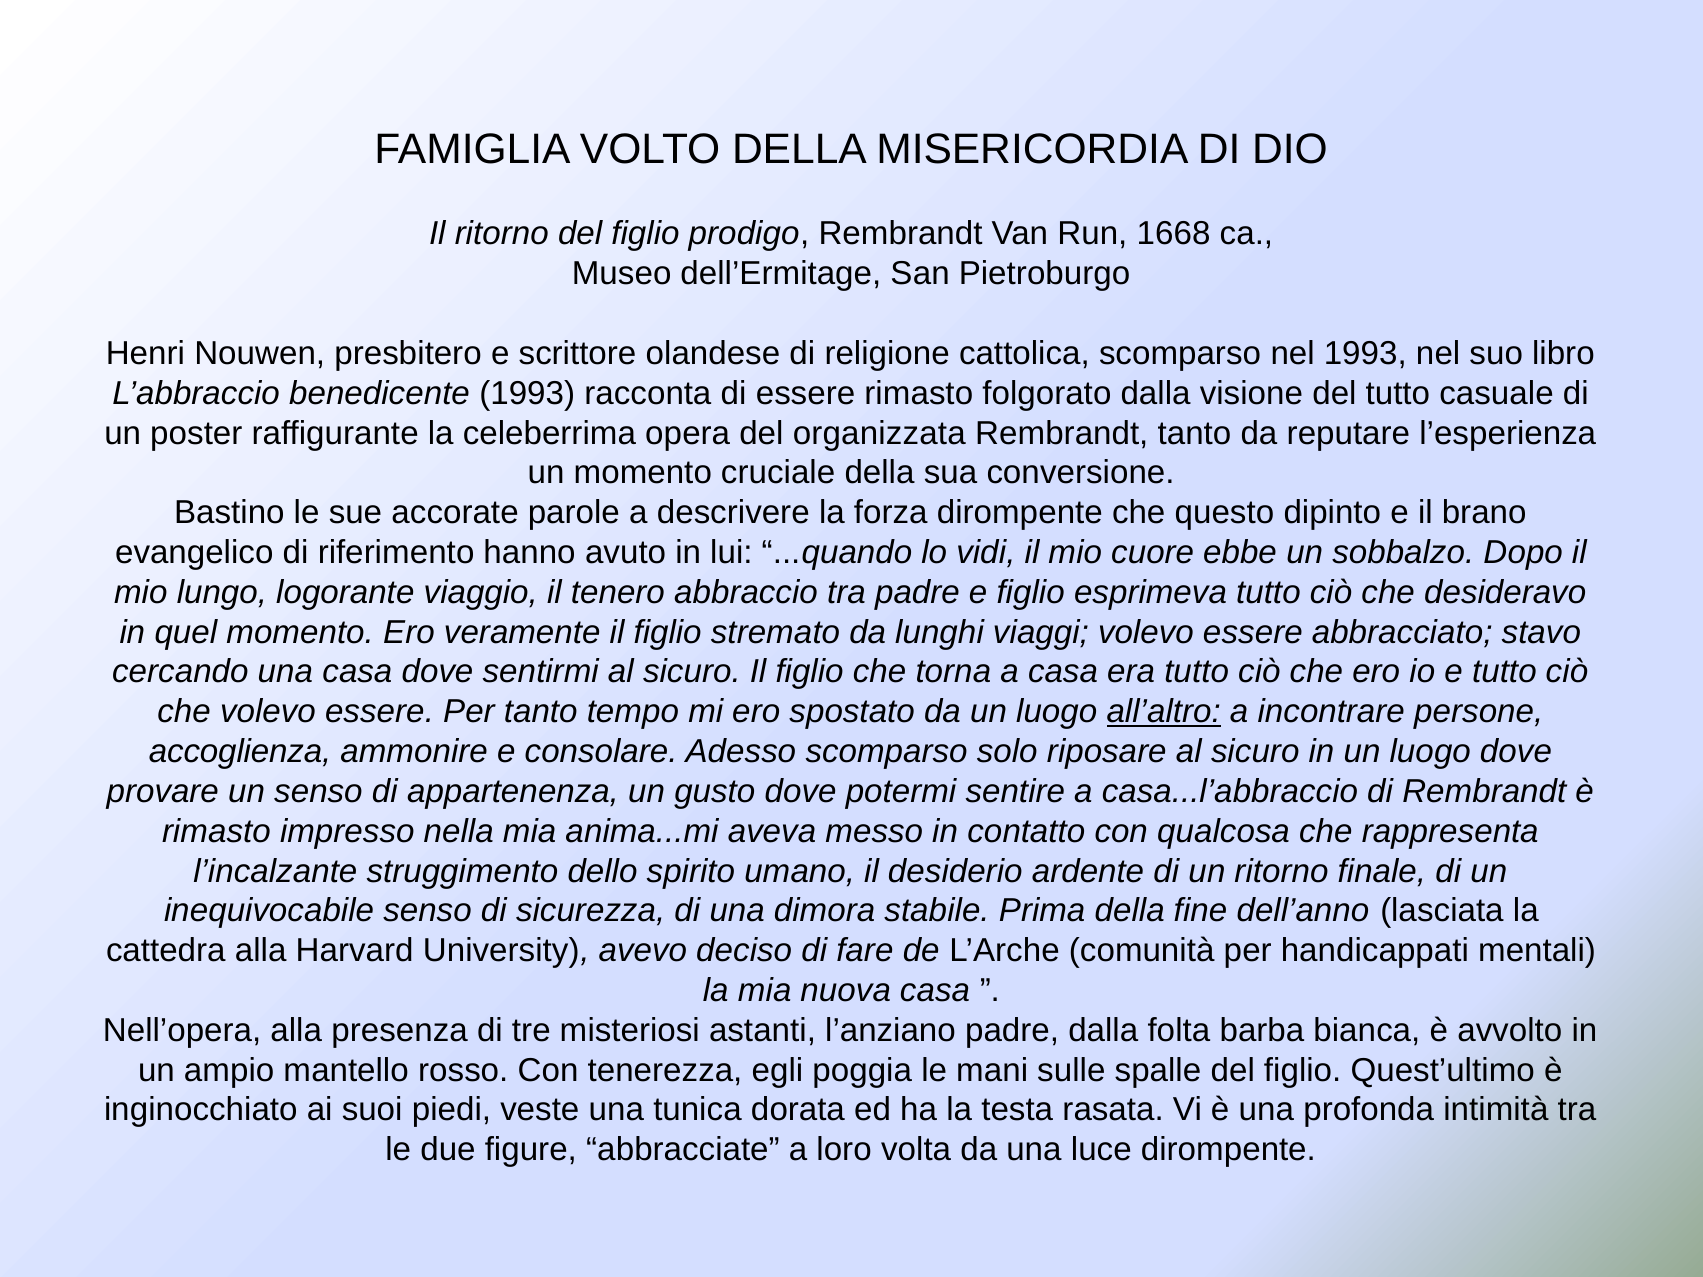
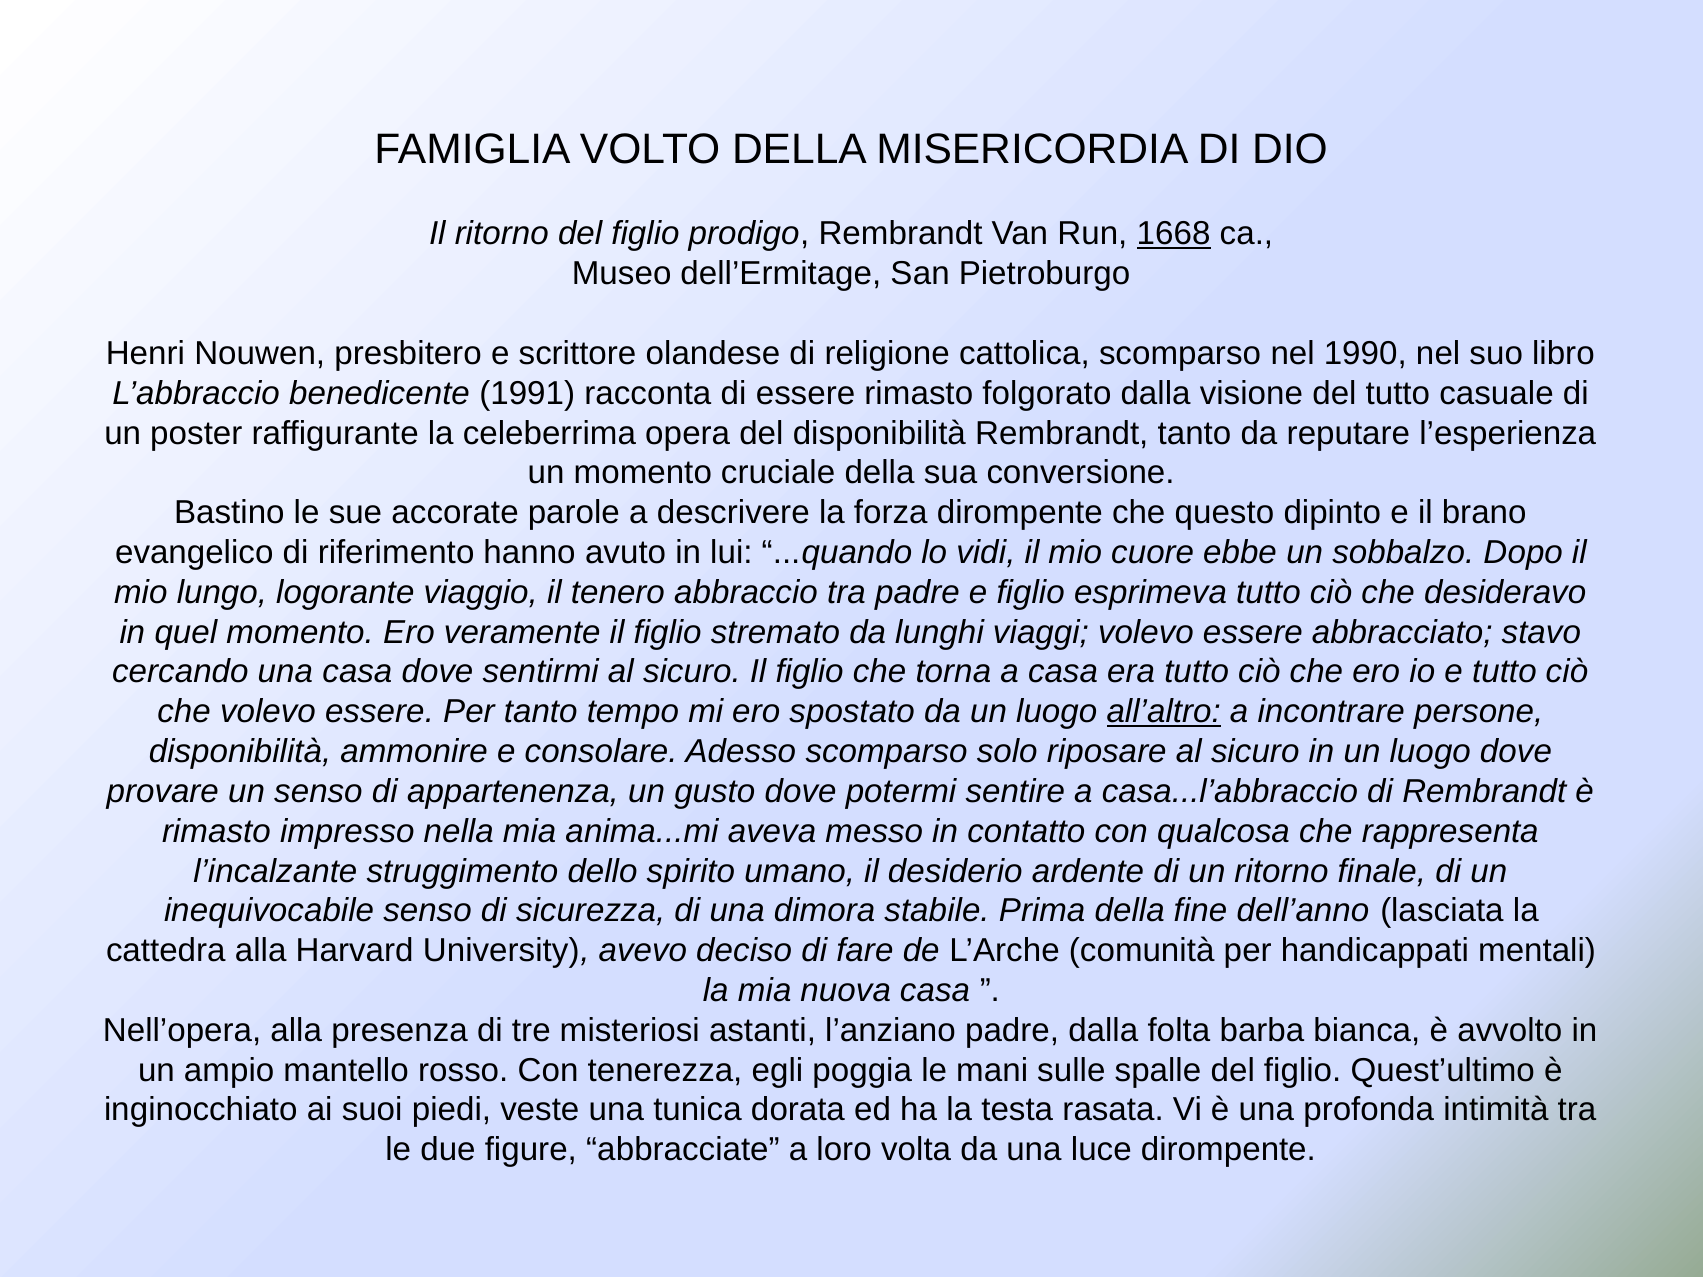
1668 underline: none -> present (1174, 234)
nel 1993: 1993 -> 1990 (1365, 354)
benedicente 1993: 1993 -> 1991 (527, 393)
del organizzata: organizzata -> disponibilità (879, 433)
accoglienza: accoglienza -> disponibilità (240, 752)
